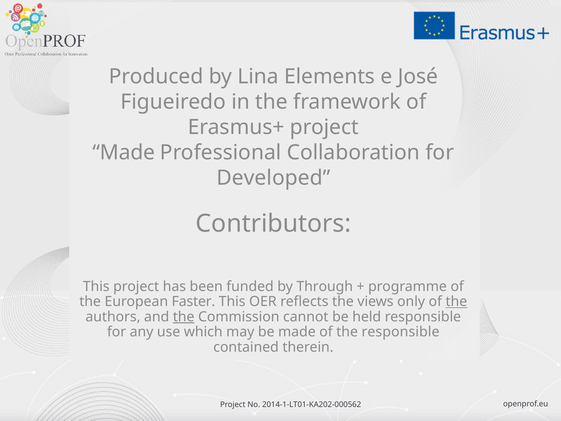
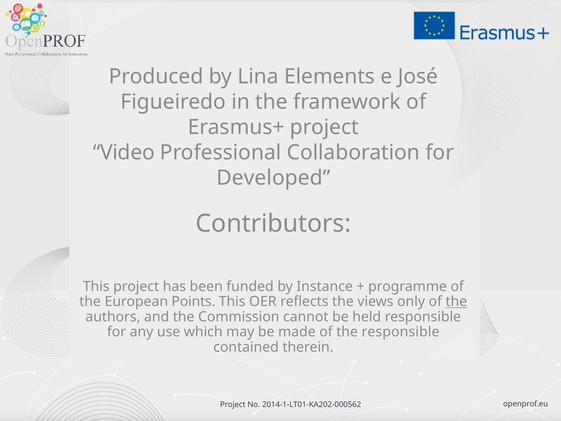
Made: Made -> Video (124, 152)
Through: Through -> Instance (325, 286)
Faster: Faster -> Points (193, 301)
the underline: present -> none (184, 317)
